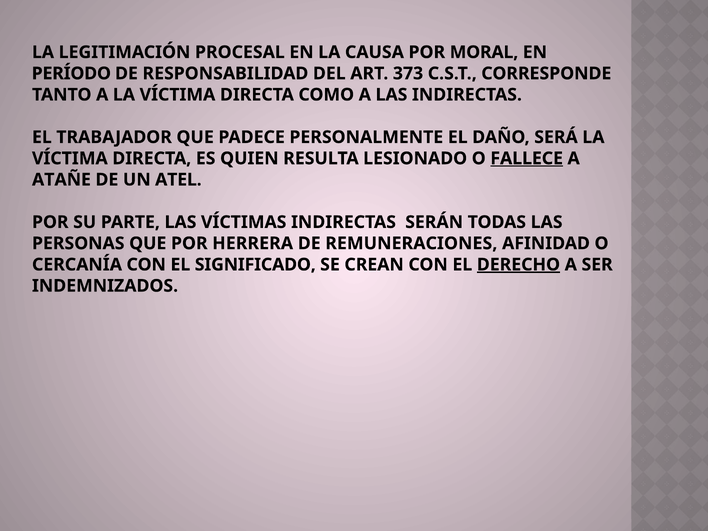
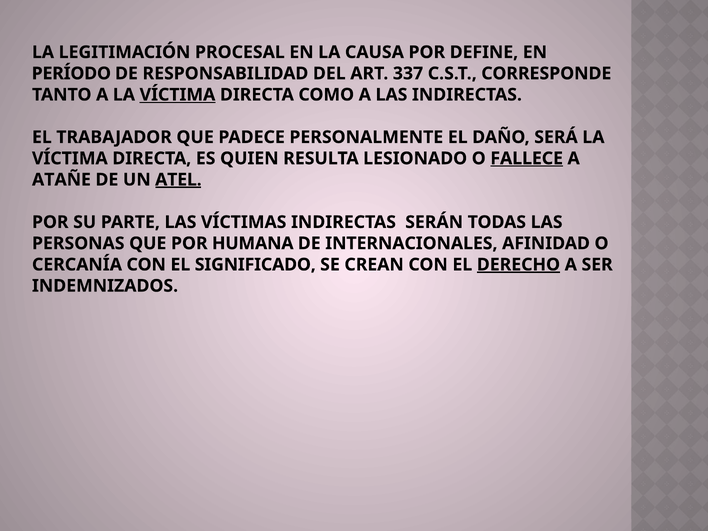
MORAL: MORAL -> DEFINE (484, 52)
373: 373 -> 337 (408, 73)
VÍCTIMA underline: none -> present (177, 95)
ATEL underline: none -> present (178, 180)
HERRERA: HERRERA -> HUMANA (253, 243)
REMUNERACIONES: REMUNERACIONES -> INTERNACIONALES (411, 243)
